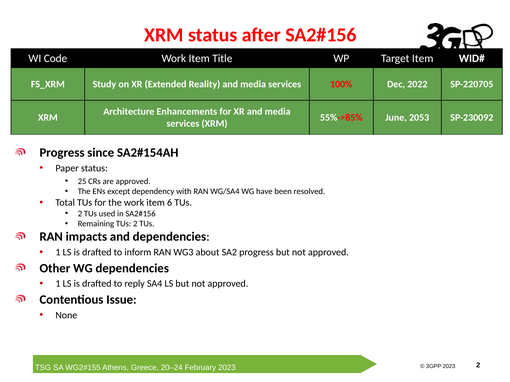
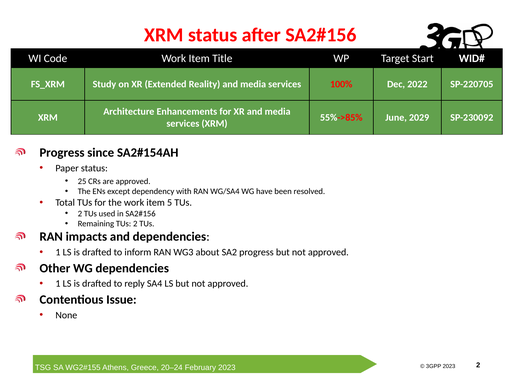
Target Item: Item -> Start (423, 58)
2053: 2053 -> 2029 (419, 118)
6: 6 -> 5 (170, 203)
